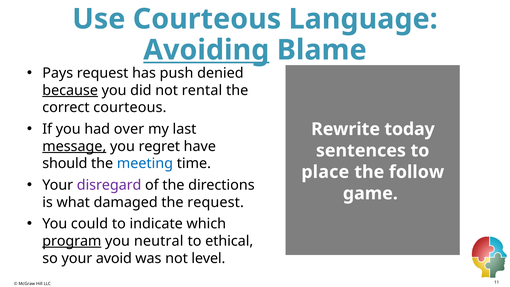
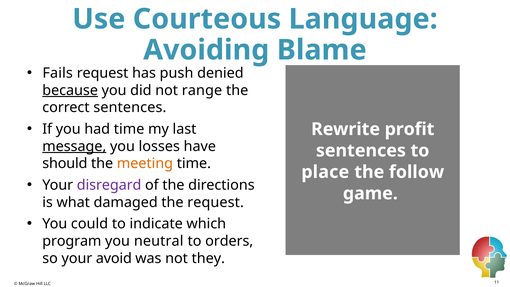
Avoiding underline: present -> none (206, 50)
Pays: Pays -> Fails (58, 73)
rental: rental -> range (202, 90)
correct courteous: courteous -> sentences (130, 107)
had over: over -> time (129, 129)
today: today -> profit (410, 129)
regret: regret -> losses (159, 146)
meeting colour: blue -> orange (145, 163)
program underline: present -> none (72, 241)
ethical: ethical -> orders (229, 241)
level: level -> they (208, 258)
